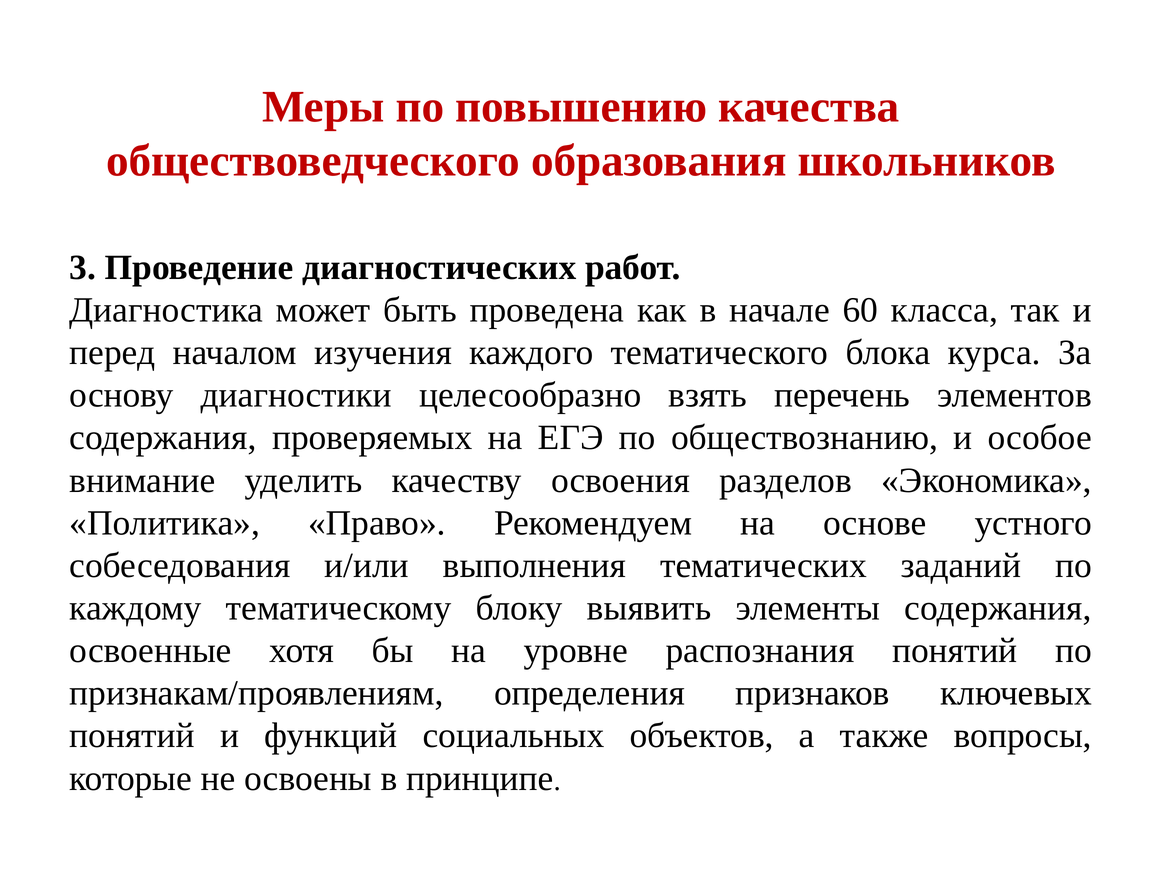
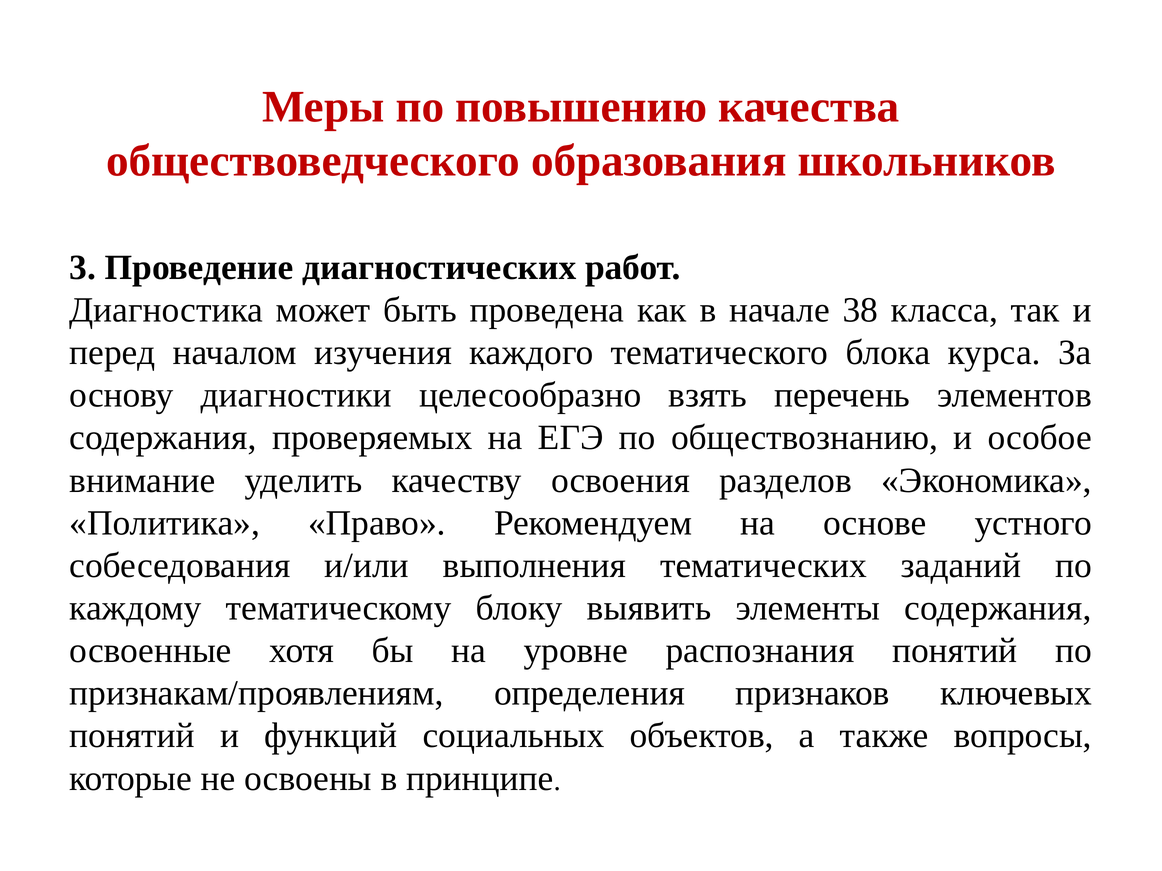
60: 60 -> 38 (860, 310)
